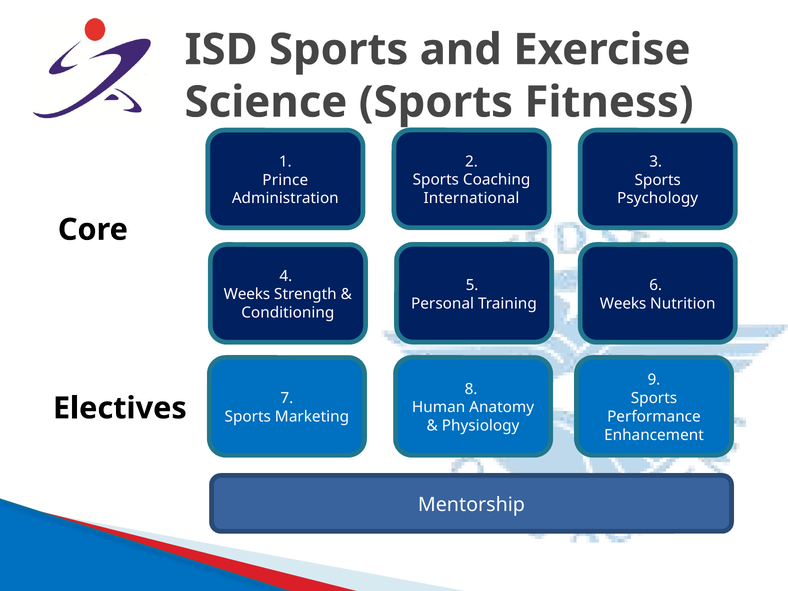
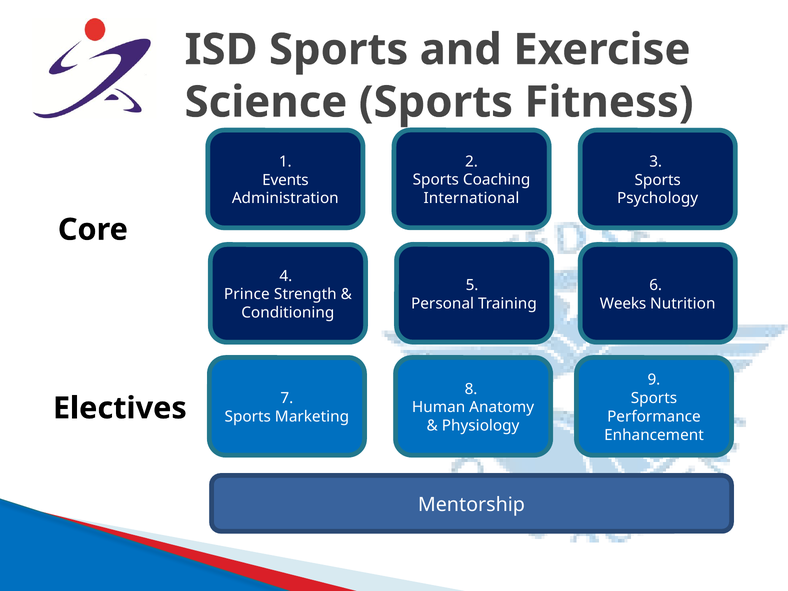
Prince: Prince -> Events (285, 180)
Weeks: Weeks -> Prince (247, 294)
